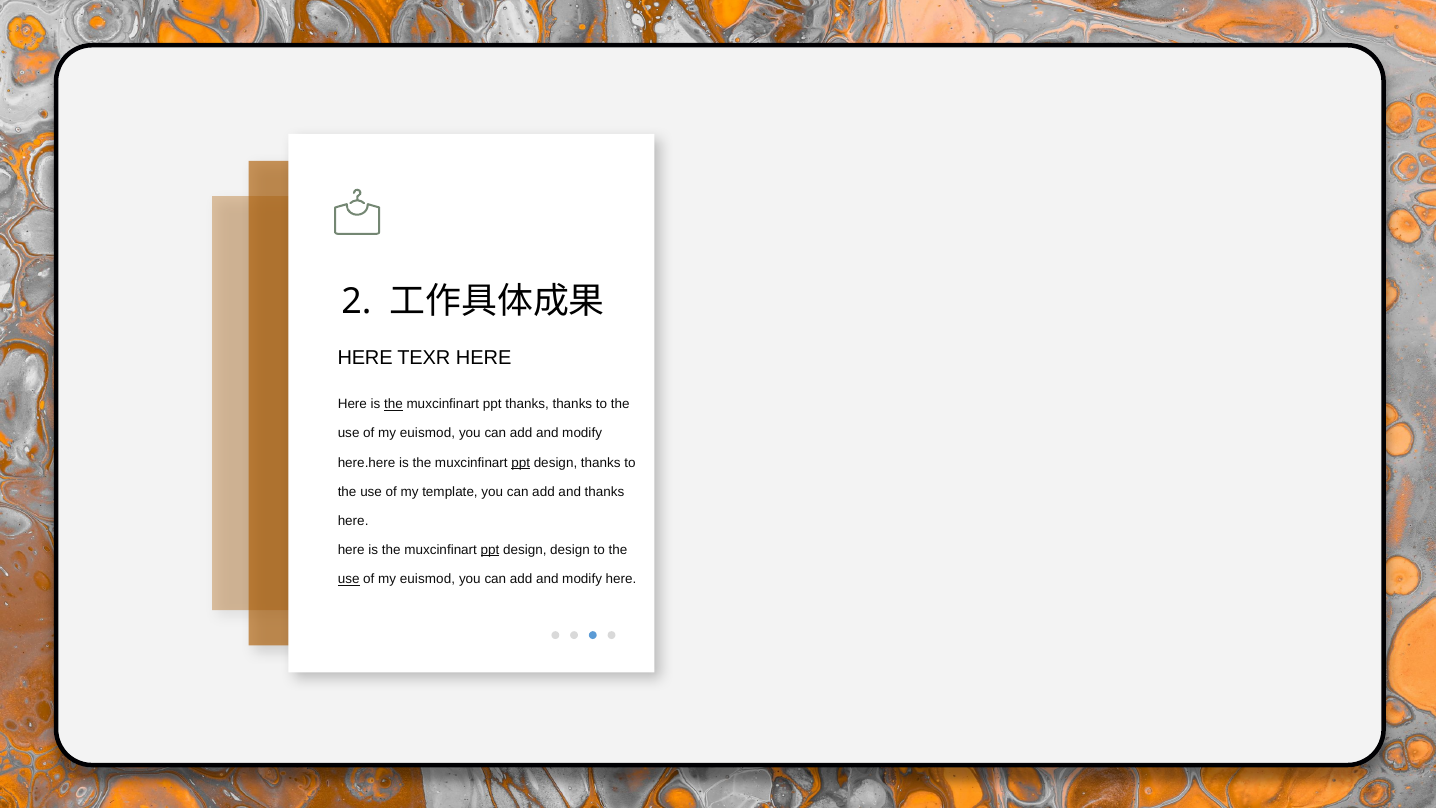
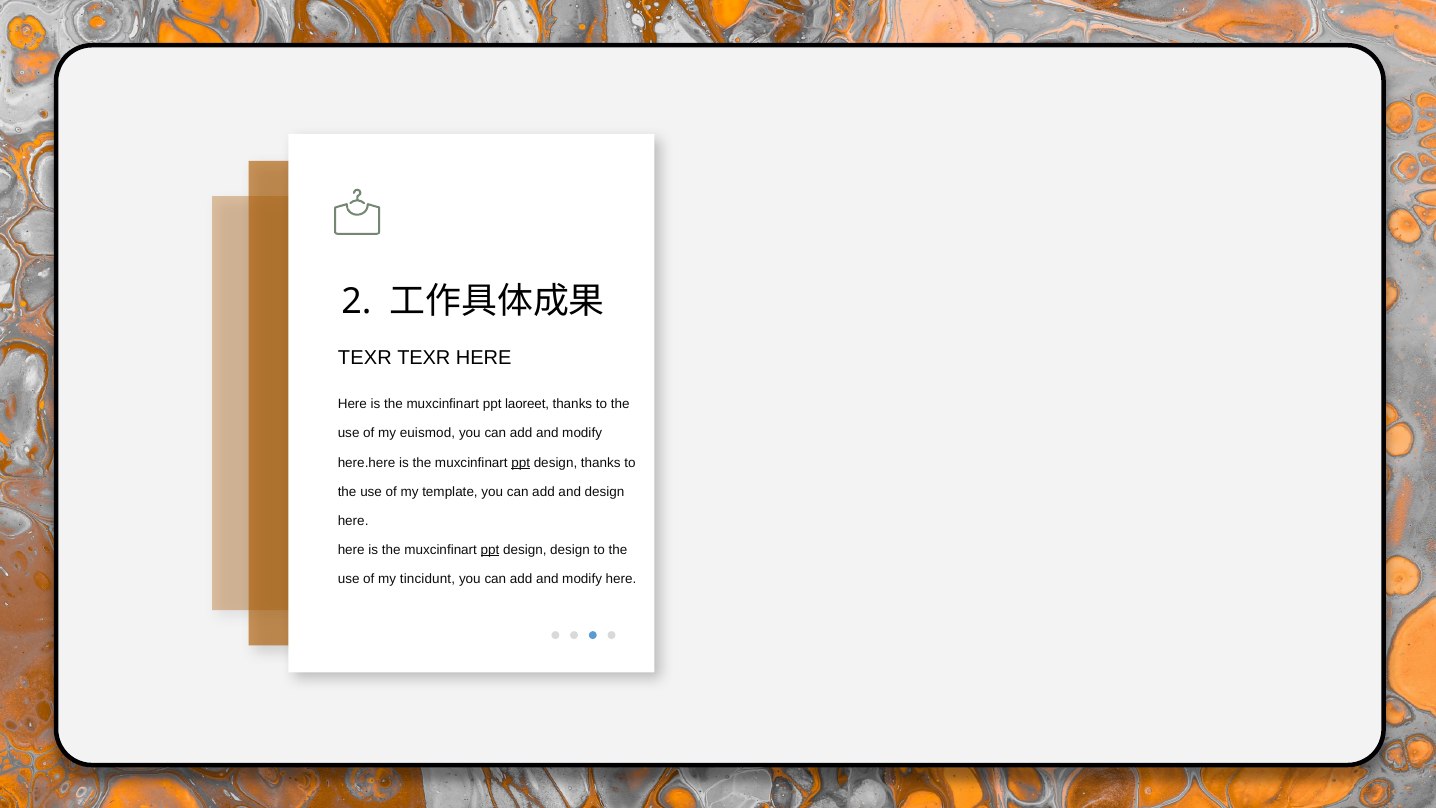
HERE: HERE -> TEXR (365, 358)
the underline: present -> none (394, 404)
ppt thanks: thanks -> laoreet (527, 404)
and thanks: thanks -> design (605, 492)
use underline: present -> none (349, 579)
euismod: euismod -> tincidunt (427, 579)
